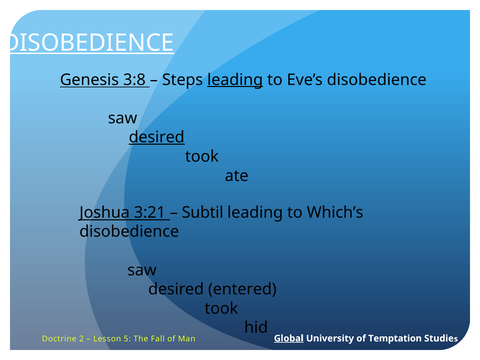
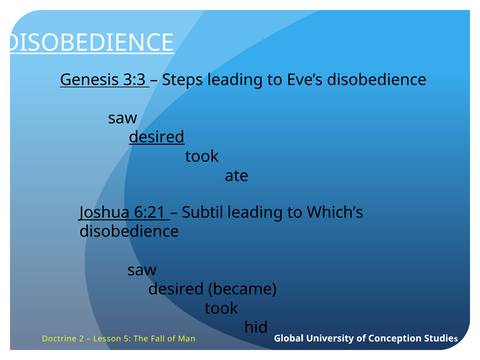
3:8: 3:8 -> 3:3 (134, 80)
leading underline: present -> none (235, 80)
3:21: 3:21 -> 6:21 (150, 212)
entered: entered -> became (242, 289)
Global underline: present -> none (289, 338)
Temptation: Temptation -> Conception (395, 338)
